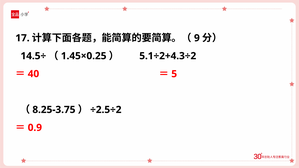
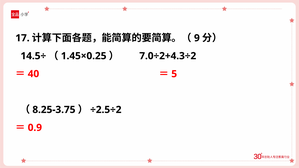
5.1÷2+4.3÷2: 5.1÷2+4.3÷2 -> 7.0÷2+4.3÷2 (168, 56)
